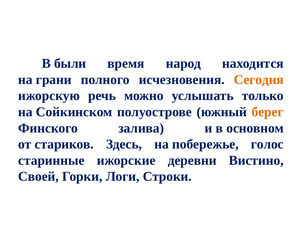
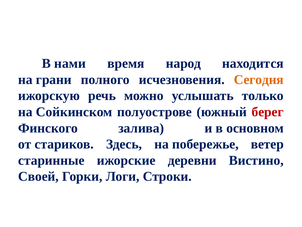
были: были -> нами (70, 63)
берег colour: orange -> red (268, 112)
голос: голос -> ветер (267, 144)
